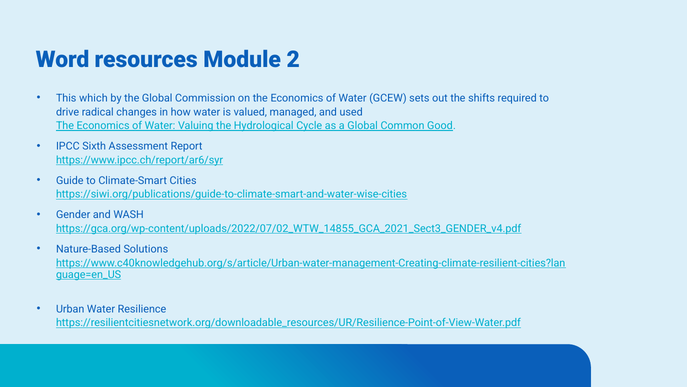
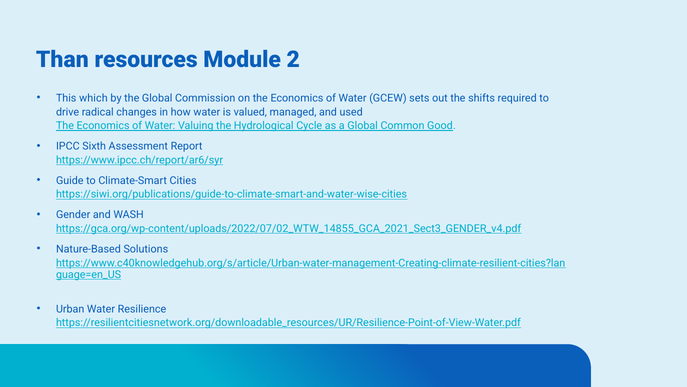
Word: Word -> Than (62, 60)
